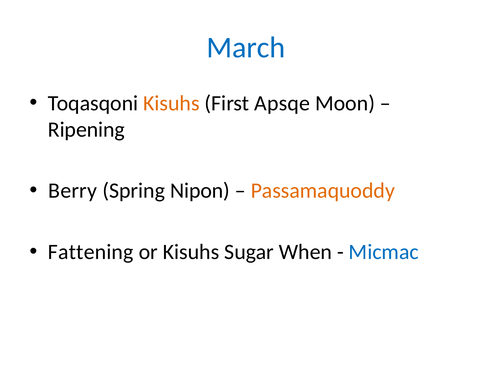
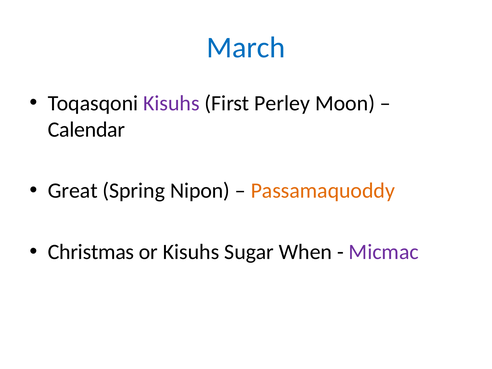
Kisuhs colour: orange -> purple (171, 103)
Apsqe: Apsqe -> Perley (282, 103)
Ripening: Ripening -> Calendar (86, 129)
Berry: Berry -> Great (73, 191)
Fattening: Fattening -> Christmas (91, 252)
Micmac colour: blue -> purple (384, 252)
